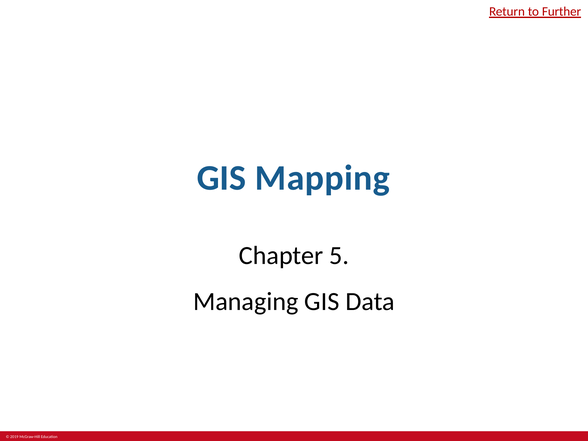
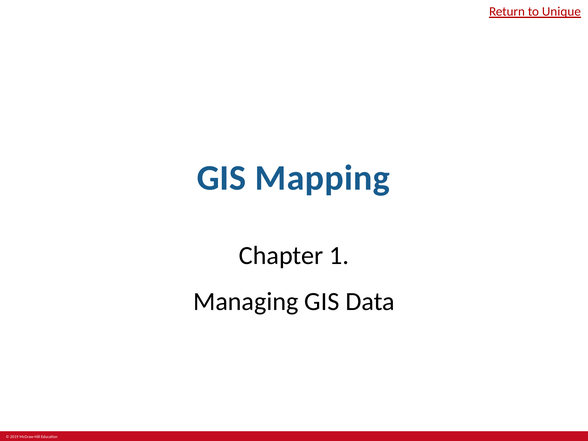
Further: Further -> Unique (561, 12)
5: 5 -> 1 (339, 256)
